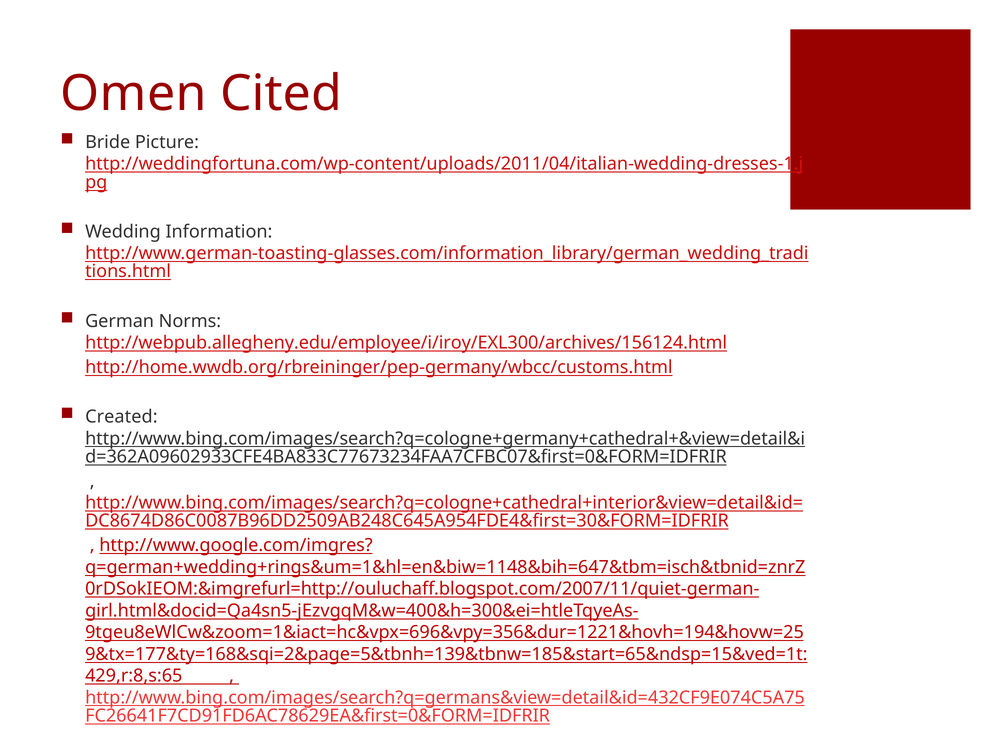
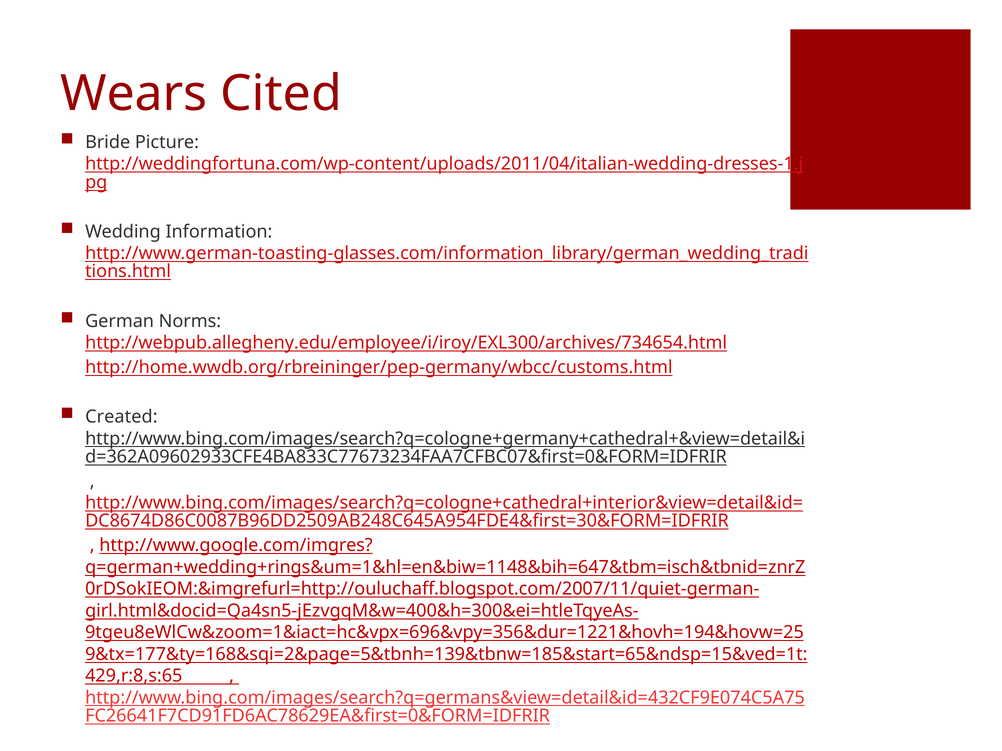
Omen: Omen -> Wears (134, 94)
http://webpub.allegheny.edu/employee/i/iroy/EXL300/archives/156124.html: http://webpub.allegheny.edu/employee/i/iroy/EXL300/archives/156124.html -> http://webpub.allegheny.edu/employee/i/iroy/EXL300/archives/734654.html (406, 343)
